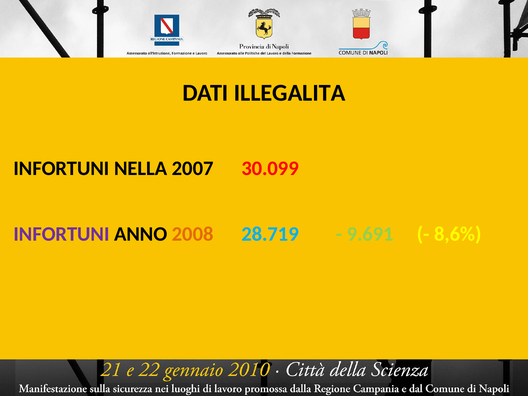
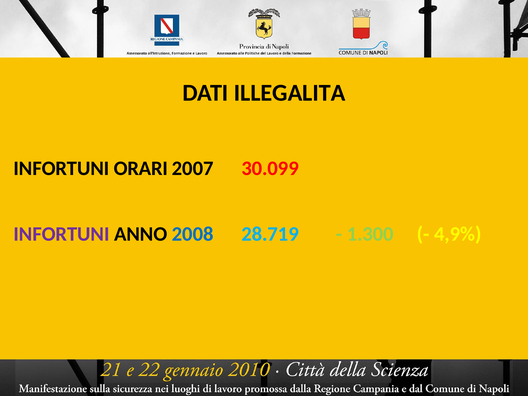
NELLA: NELLA -> ORARI (141, 168)
2008 colour: orange -> blue (193, 234)
9.691: 9.691 -> 1.300 (370, 234)
8,6%: 8,6% -> 4,9% (458, 234)
